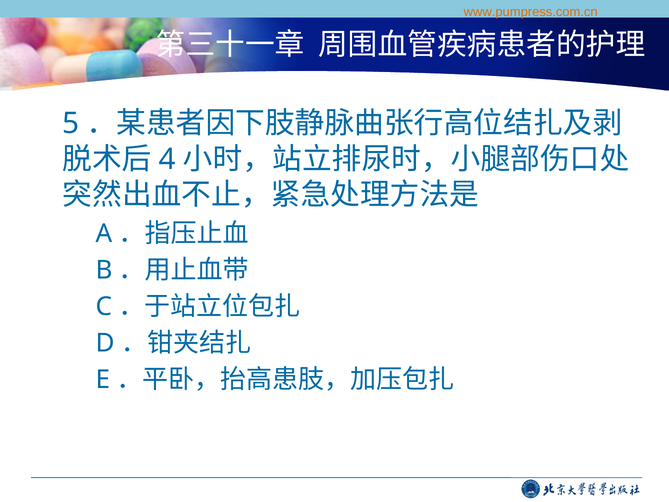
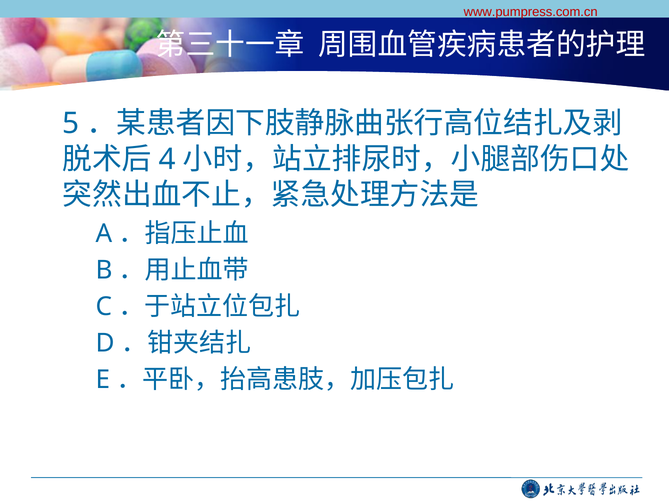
www.pumpress.com.cn colour: orange -> red (531, 12)
